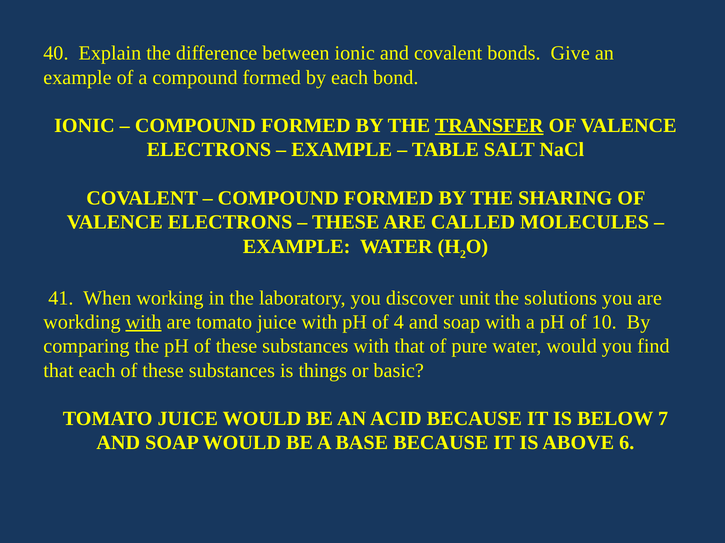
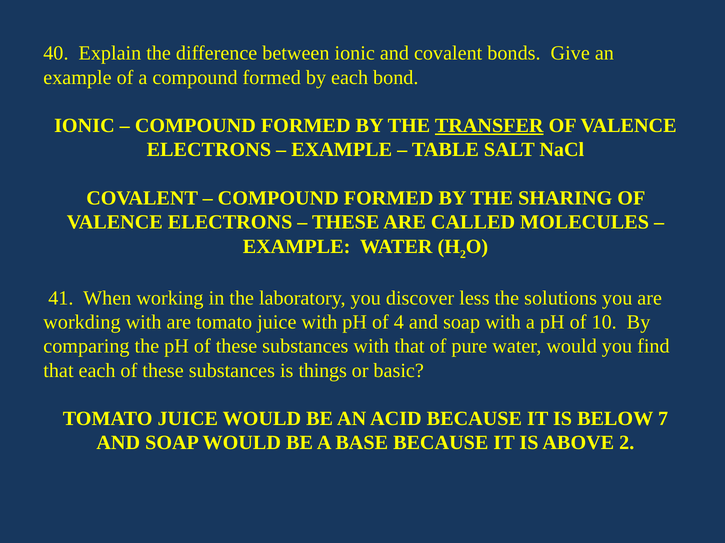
unit: unit -> less (474, 298)
with underline: present -> none (144, 323)
ABOVE 6: 6 -> 2 (627, 443)
